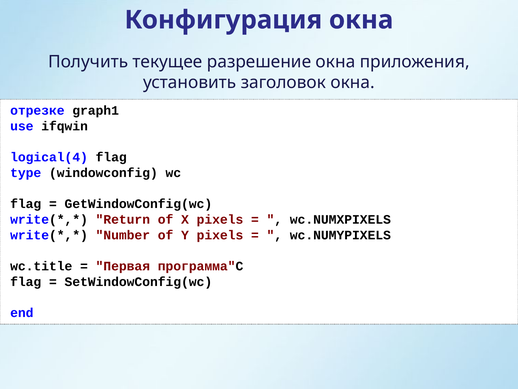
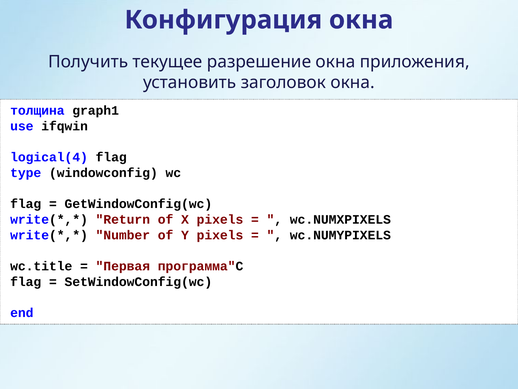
отрезке: отрезке -> толщина (37, 111)
